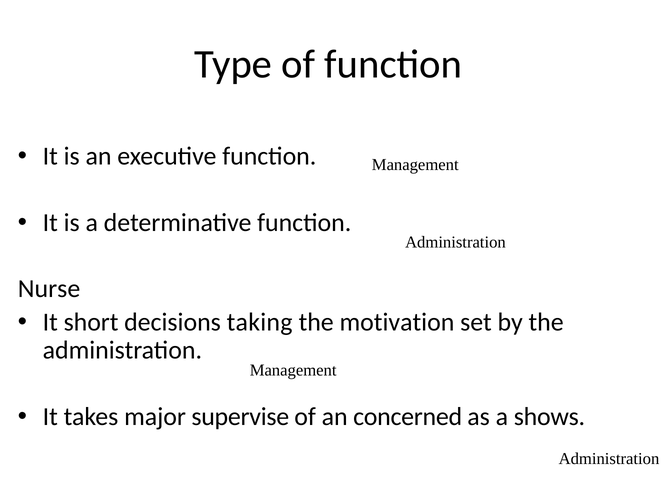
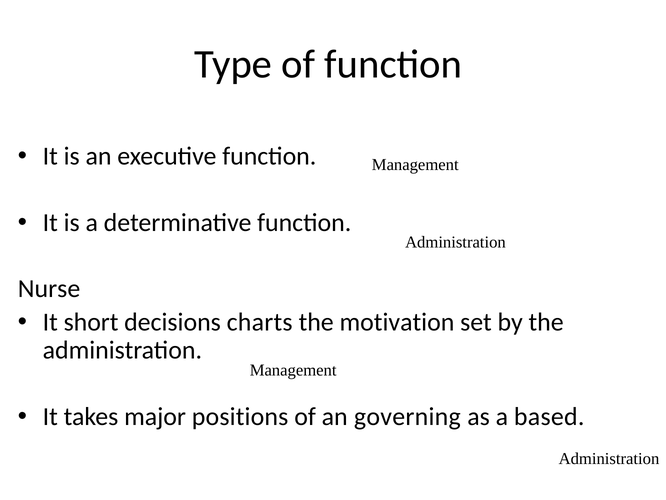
taking: taking -> charts (260, 322)
supervise: supervise -> positions (240, 416)
concerned: concerned -> governing (407, 416)
shows: shows -> based (549, 416)
